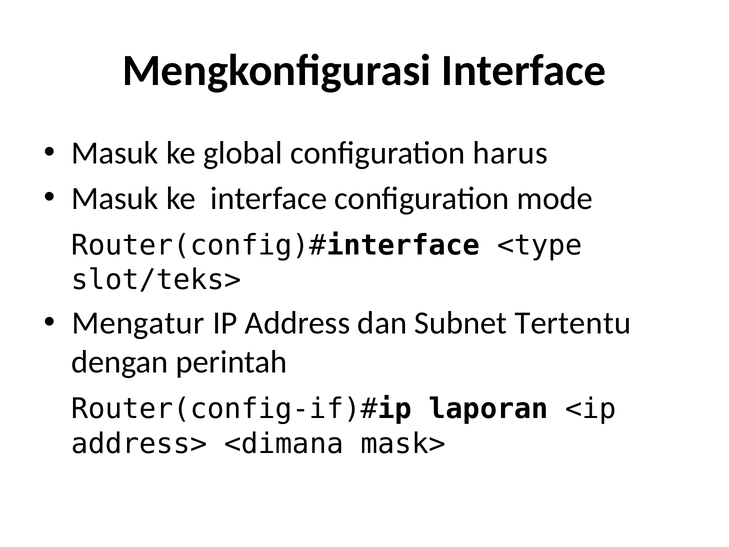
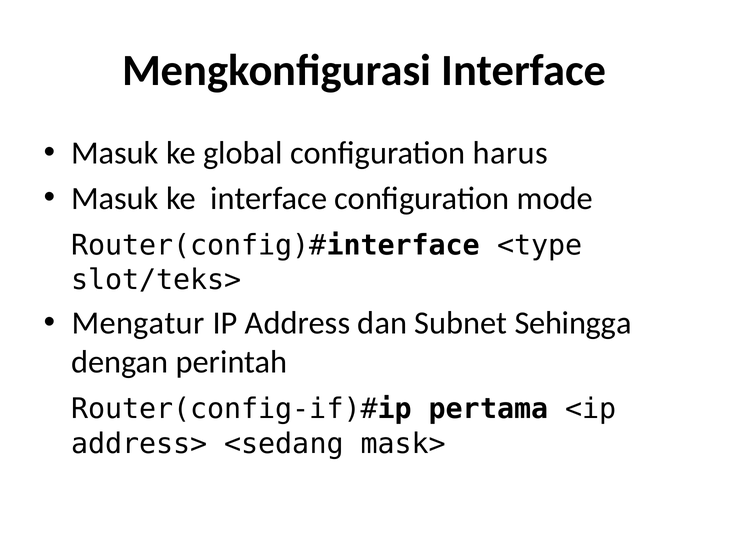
Tertentu: Tertentu -> Sehingga (573, 323)
laporan: laporan -> pertama (489, 409)
<dimana: <dimana -> <sedang (284, 444)
